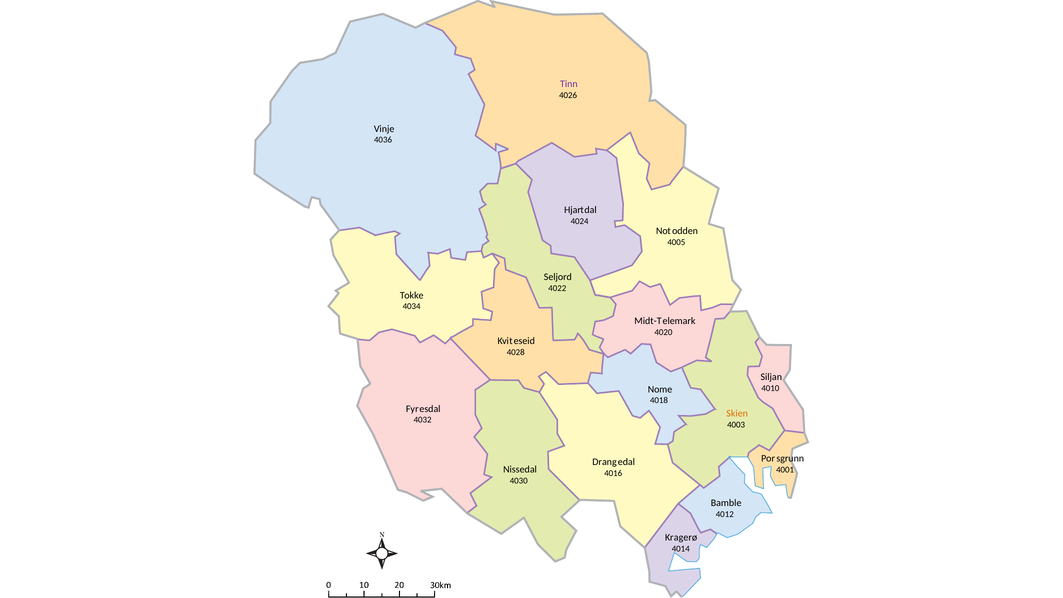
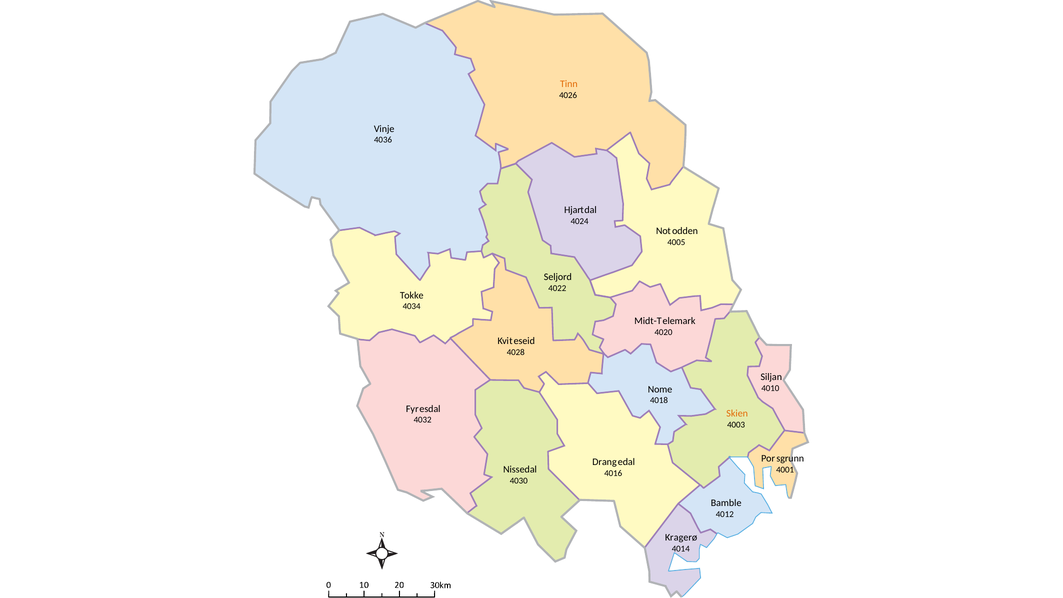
Tinn colour: purple -> orange (569, 84)
